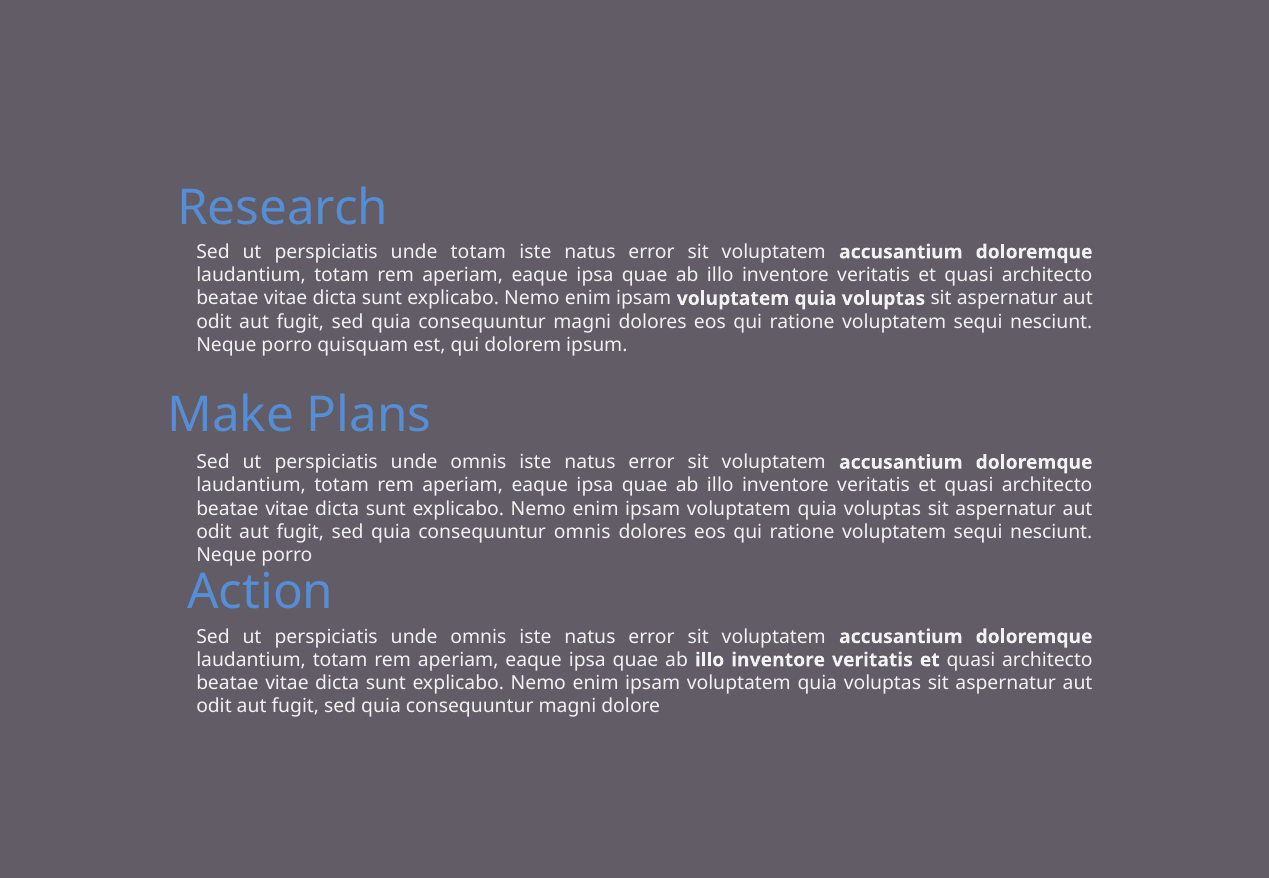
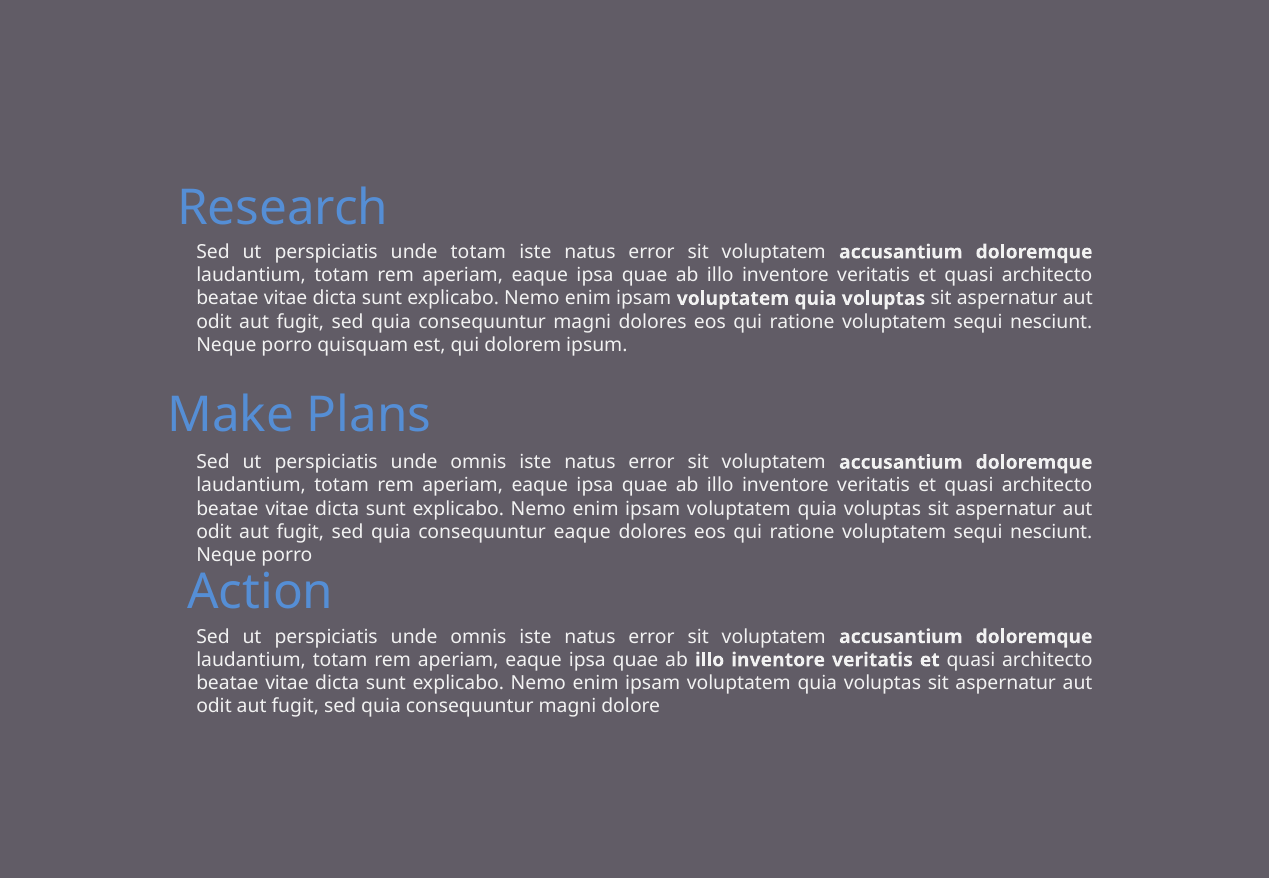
consequuntur omnis: omnis -> eaque (582, 532)
